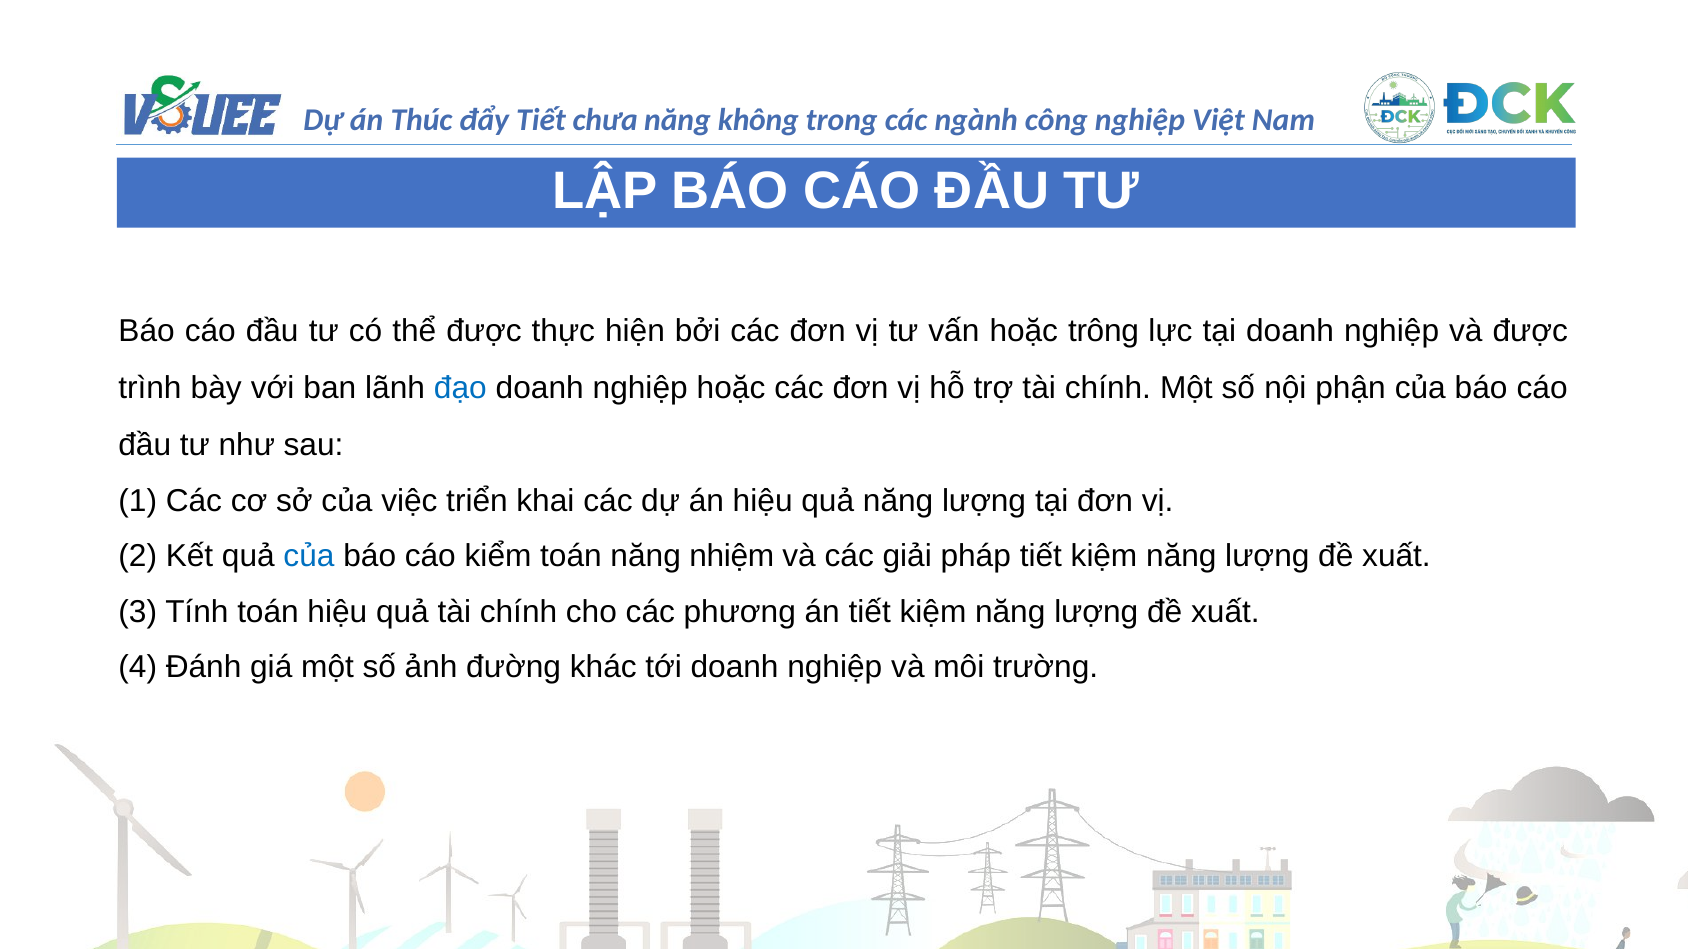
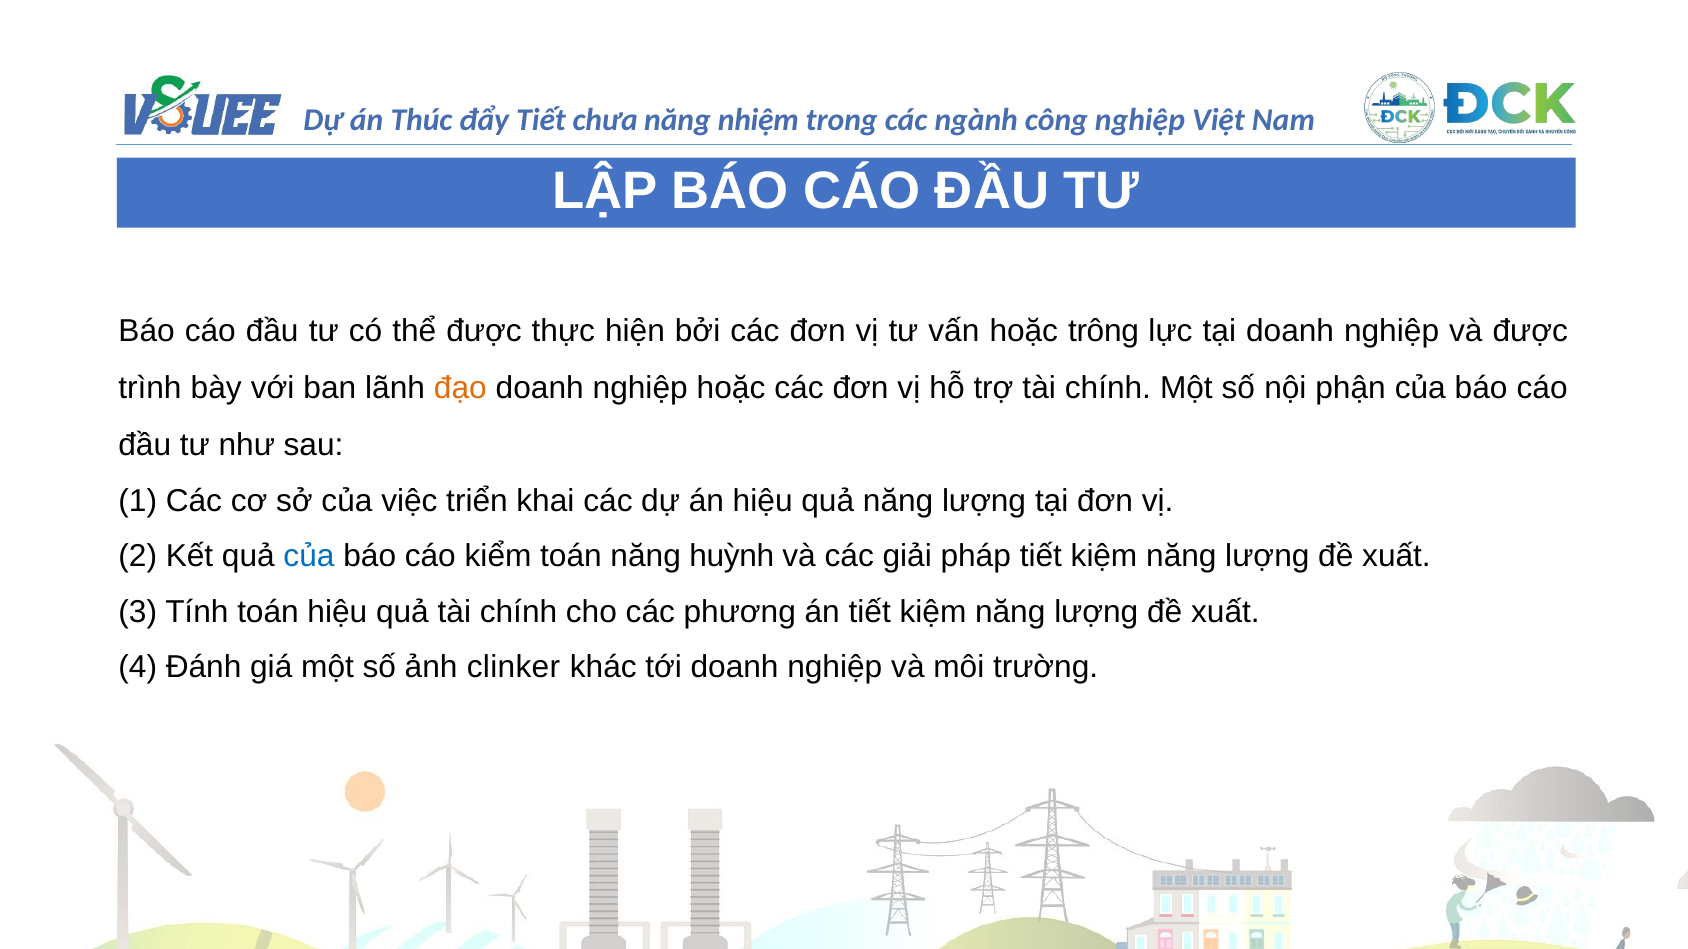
không: không -> nhiệm (758, 120)
đạo colour: blue -> orange (460, 388)
nhiệm: nhiệm -> huỳnh (732, 556)
đường: đường -> clinker (513, 668)
